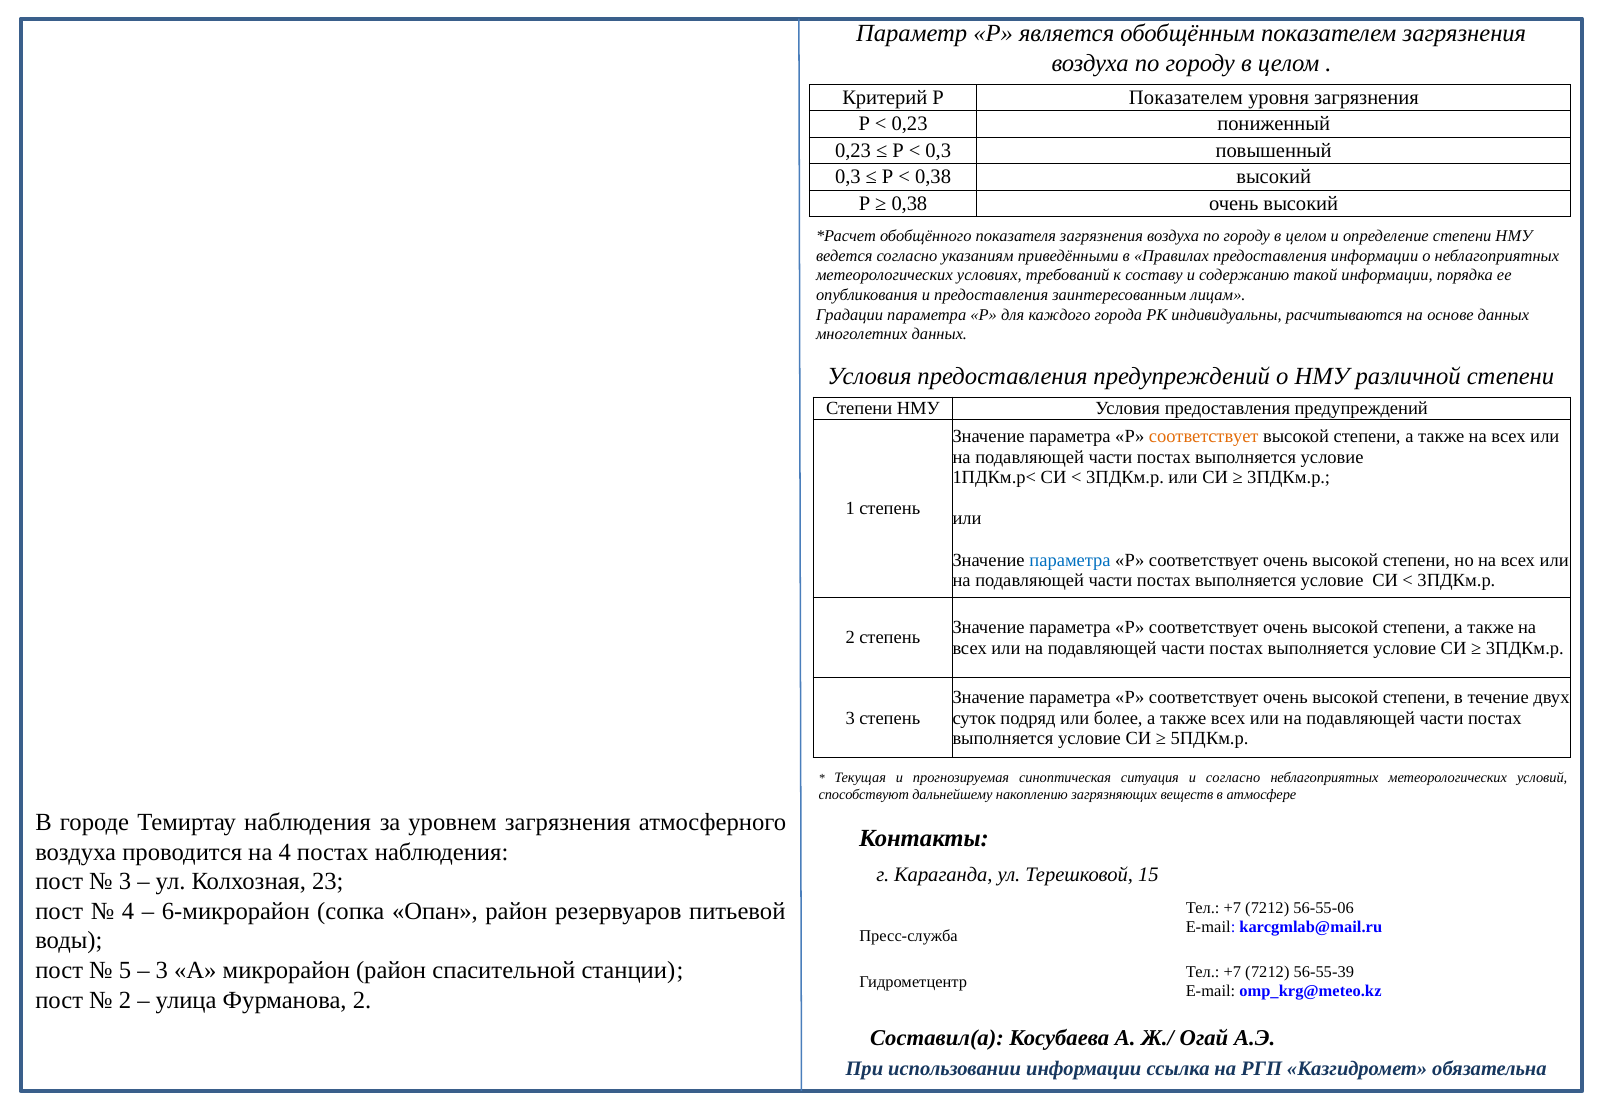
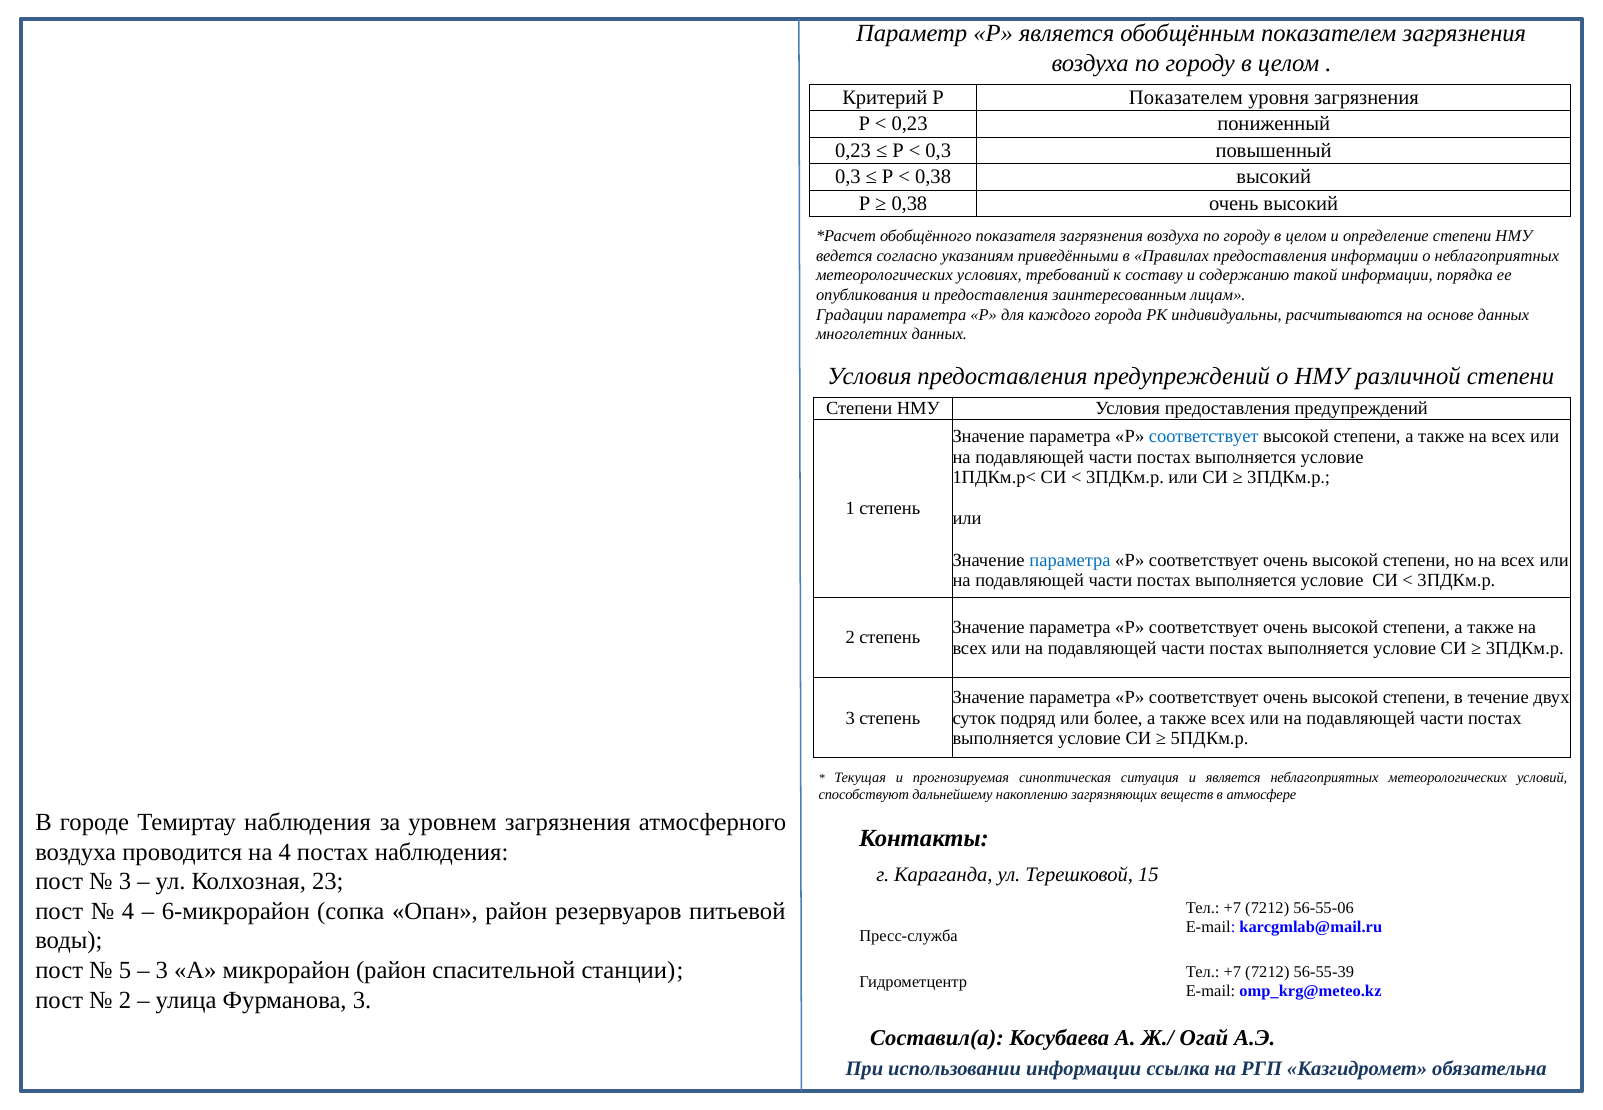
соответствует colour: orange -> blue (1204, 437)
и согласно: согласно -> является (1233, 777)
Фурманова 2: 2 -> 3 (362, 1000)
